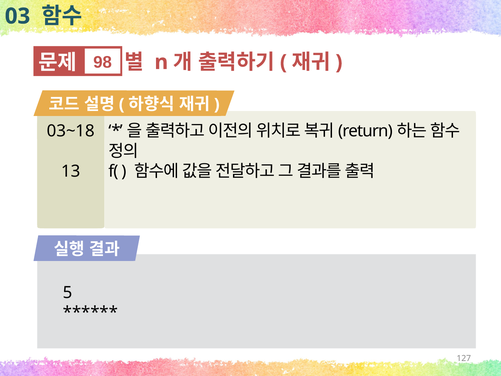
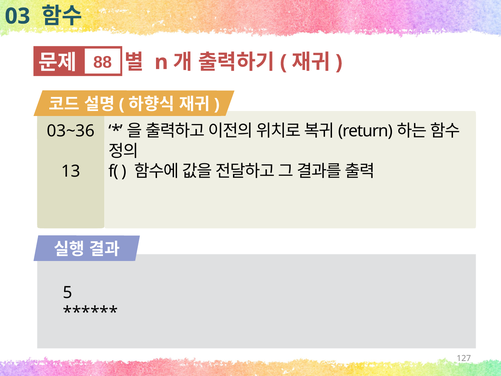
98: 98 -> 88 (103, 62)
03~18: 03~18 -> 03~36 (71, 131)
